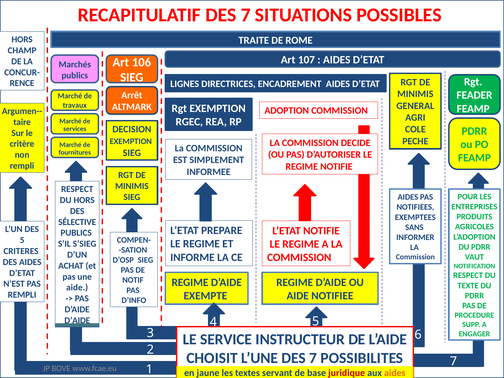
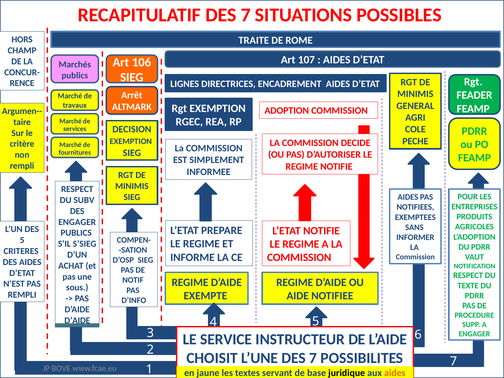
DU HORS: HORS -> SUBV (84, 200)
SÉLECTIVE: SÉLECTIVE -> ENGAGER (77, 222)
aide: aide -> sous (77, 288)
juridique colour: red -> black (347, 373)
